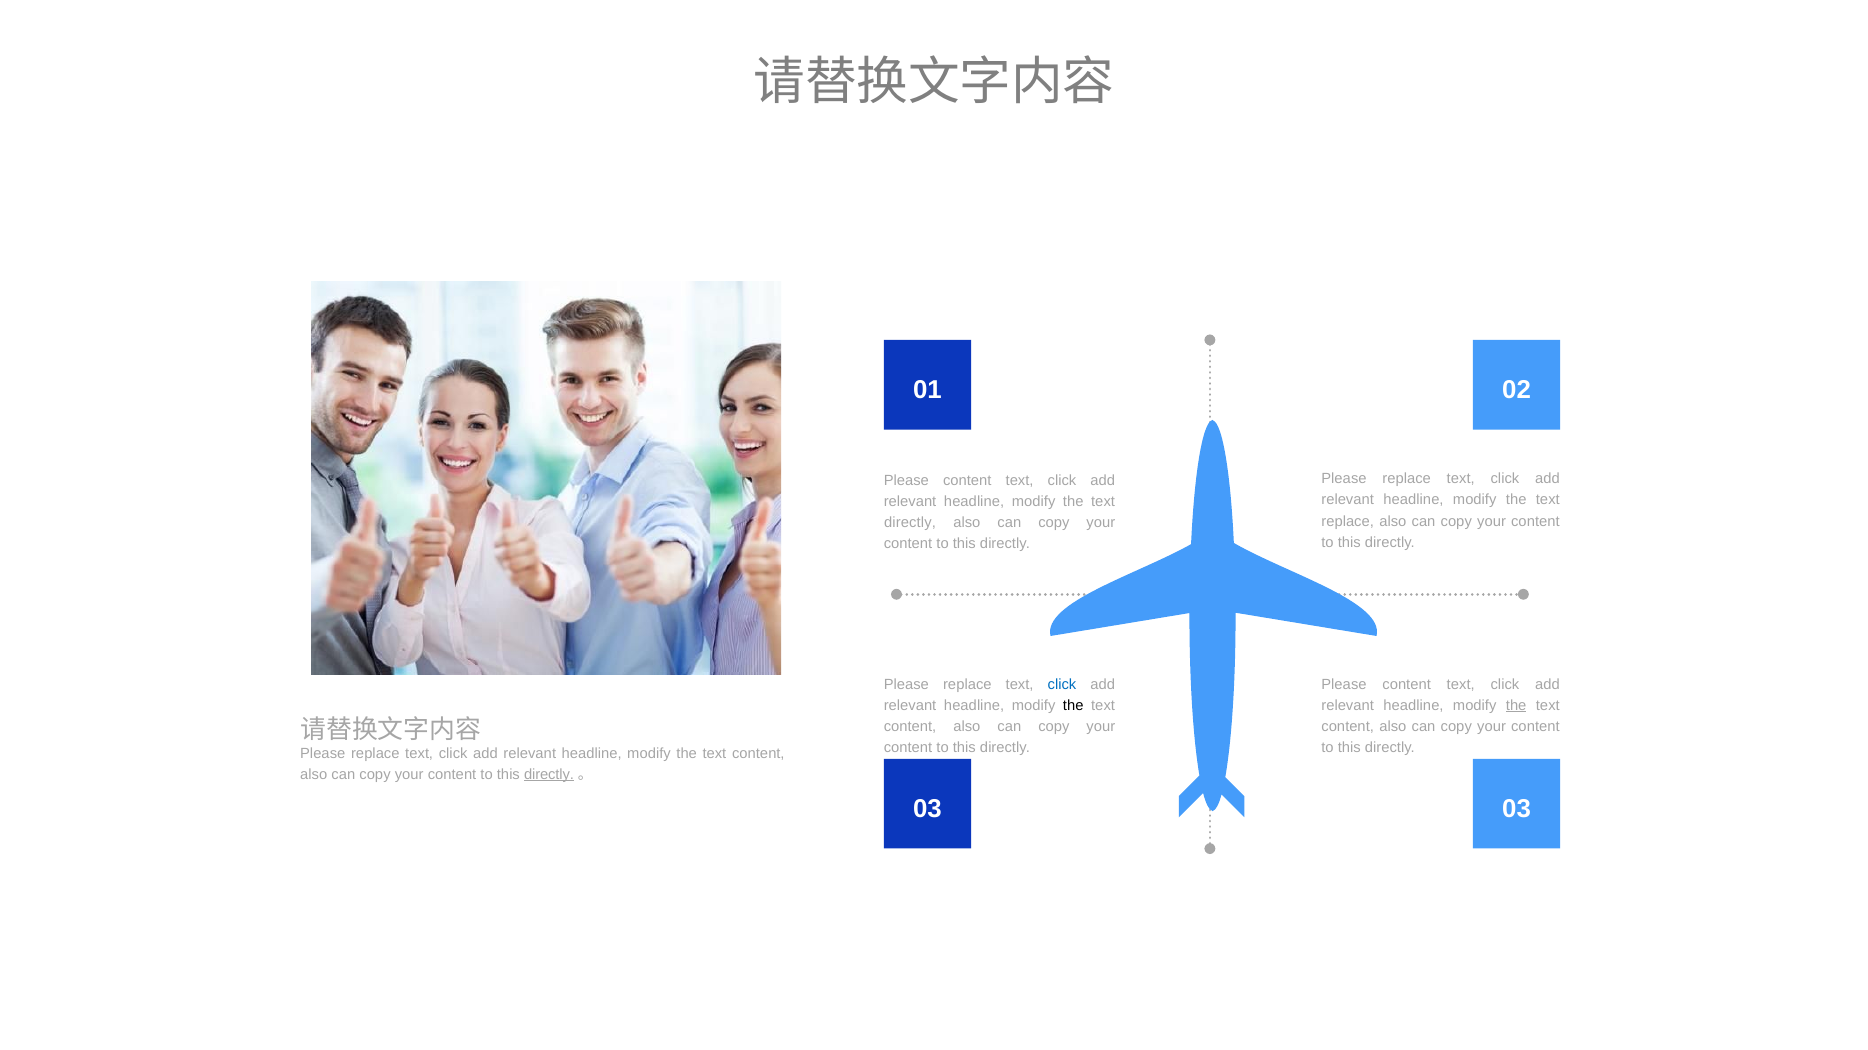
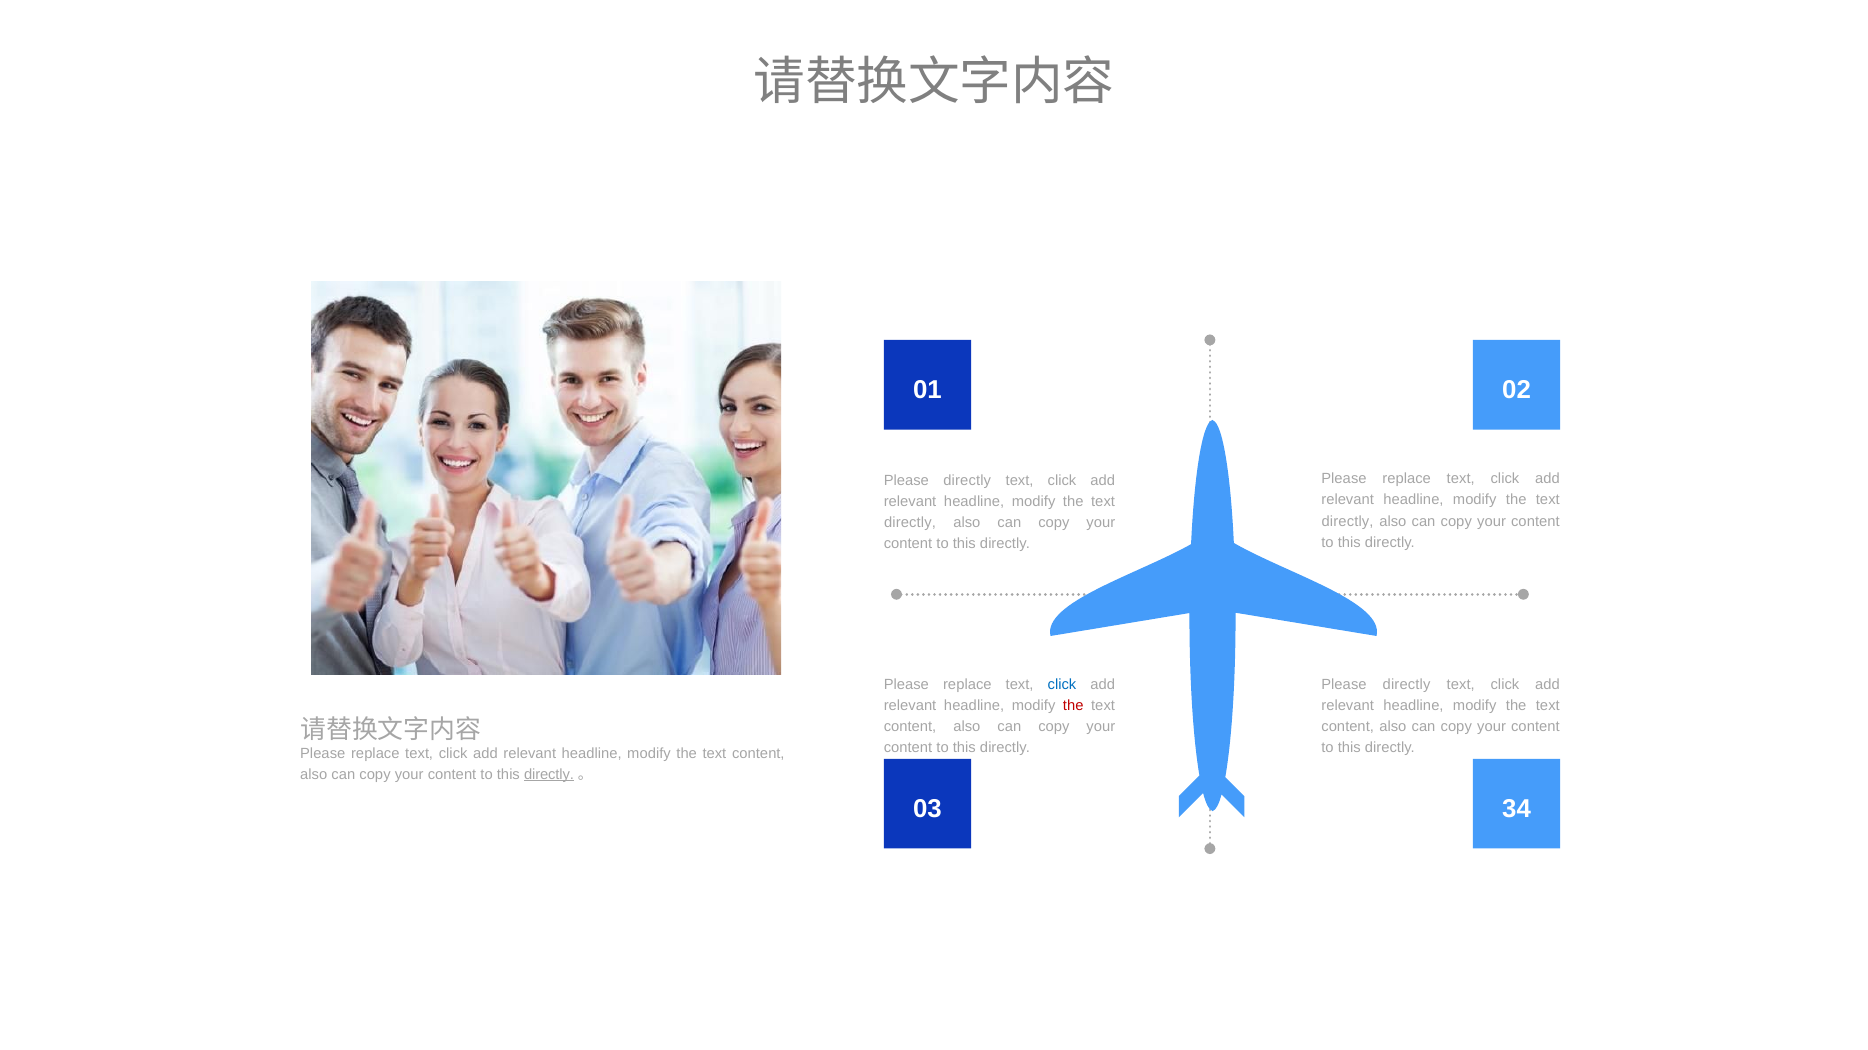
content: content -> directly (967, 481)
replace: replace -> directly (1348, 522)
content: content -> directly (1407, 685)
the colour: black -> red (1073, 706)
the underline: present -> none (1516, 706)
03 03: 03 -> 34 (1517, 809)
